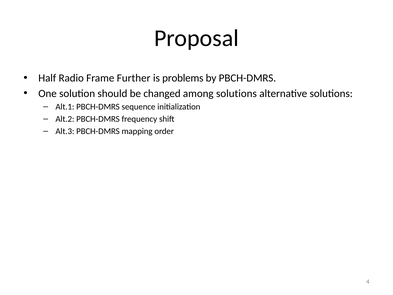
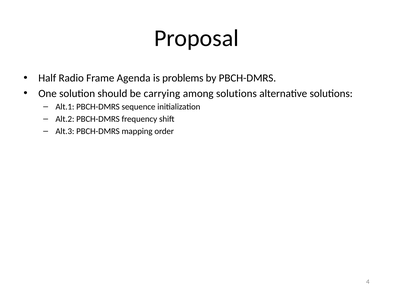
Further: Further -> Agenda (134, 78)
changed: changed -> carrying (162, 93)
